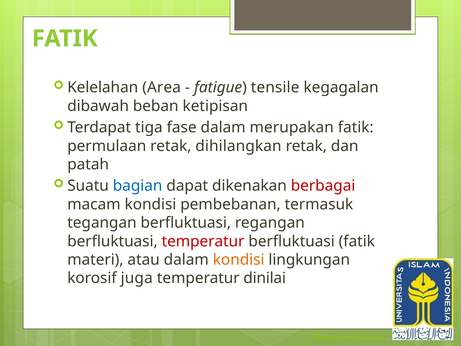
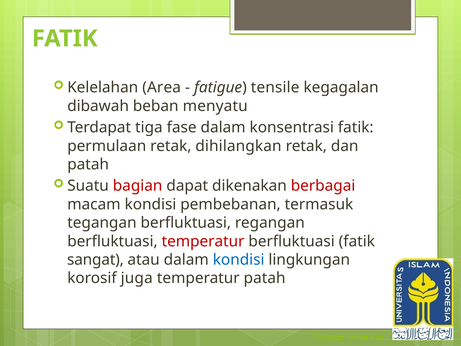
ketipisan: ketipisan -> menyatu (215, 106)
merupakan: merupakan -> konsentrasi (292, 127)
bagian colour: blue -> red (138, 186)
materi: materi -> sangat (95, 260)
kondisi colour: orange -> blue (239, 260)
temperatur dinilai: dinilai -> patah (265, 278)
